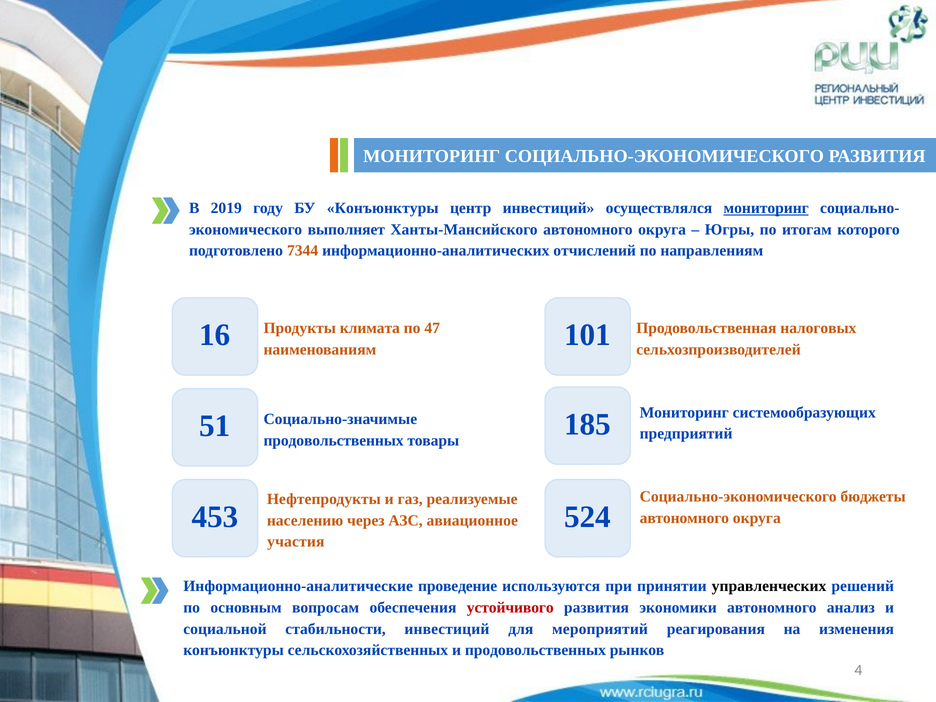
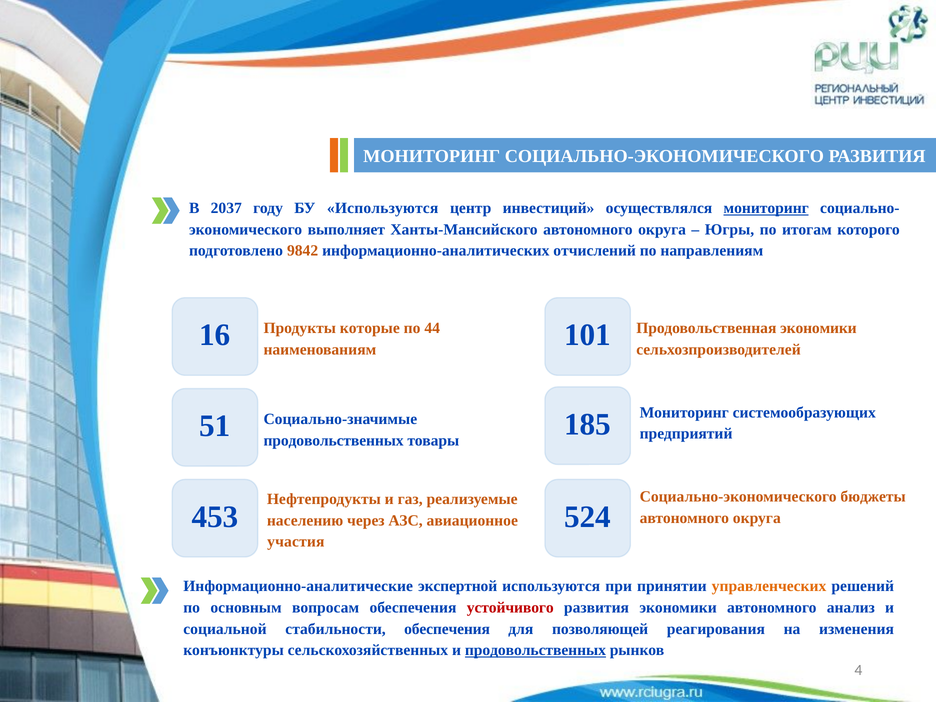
2019: 2019 -> 2037 (226, 208)
БУ Конъюнктуры: Конъюнктуры -> Используются (383, 208)
7344: 7344 -> 9842 (303, 251)
климата: климата -> которые (370, 328)
47: 47 -> 44 (432, 328)
Продовольственная налоговых: налоговых -> экономики (818, 328)
проведение: проведение -> экспертной (458, 586)
управленческих colour: black -> orange (769, 586)
стабильности инвестиций: инвестиций -> обеспечения (447, 629)
мероприятий: мероприятий -> позволяющей (600, 629)
продовольственных underline: none -> present (535, 650)
